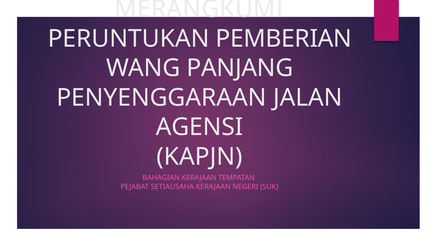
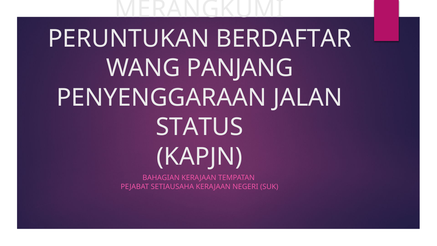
PEMBERIAN: PEMBERIAN -> BERDAFTAR (284, 39)
AGENSI: AGENSI -> STATUS (200, 127)
